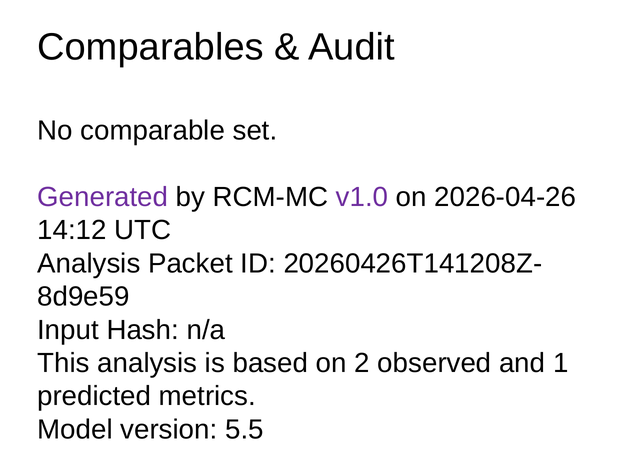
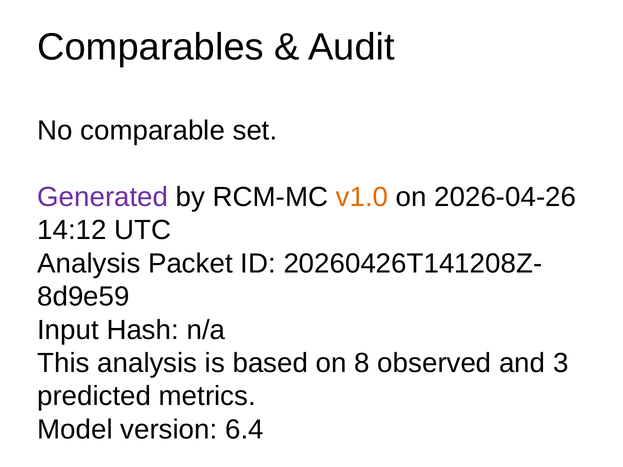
v1.0 colour: purple -> orange (362, 197)
2: 2 -> 8 (362, 363)
1: 1 -> 3 (561, 363)
5.5: 5.5 -> 6.4 (244, 430)
